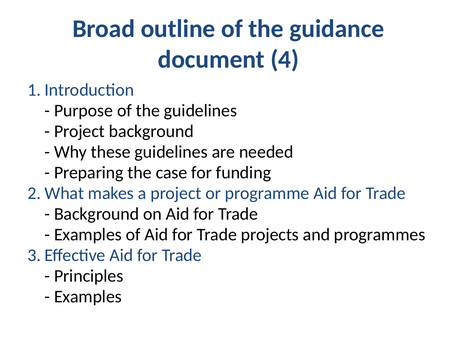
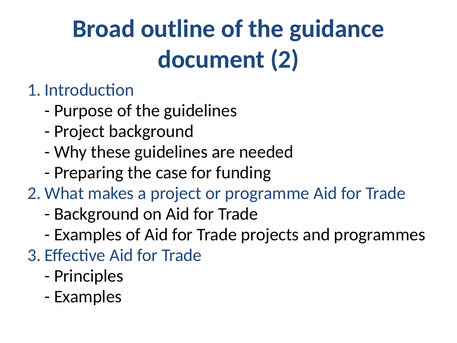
4: 4 -> 2 (285, 59)
